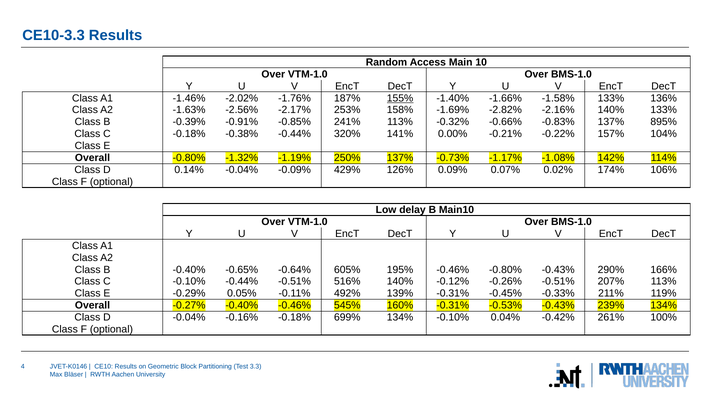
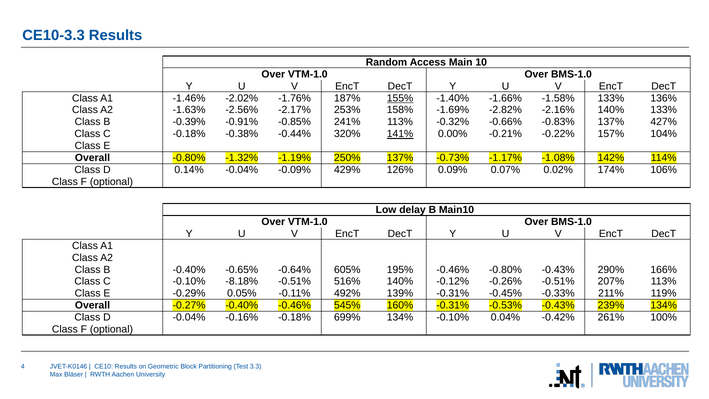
895%: 895% -> 427% (664, 122)
141% underline: none -> present (400, 134)
-0.10% -0.44%: -0.44% -> -8.18% (242, 281)
